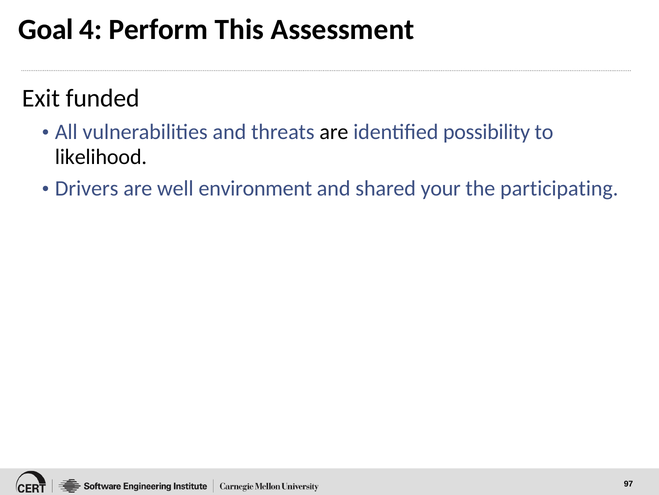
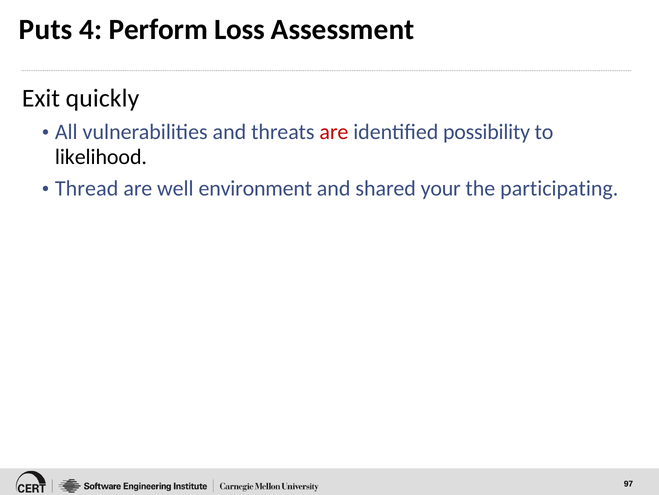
Goal: Goal -> Puts (46, 29)
This: This -> Loss (240, 29)
funded: funded -> quickly (102, 98)
are colour: black -> red (334, 132)
Drivers: Drivers -> Thread (87, 188)
